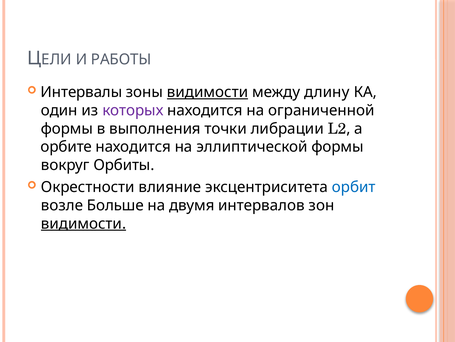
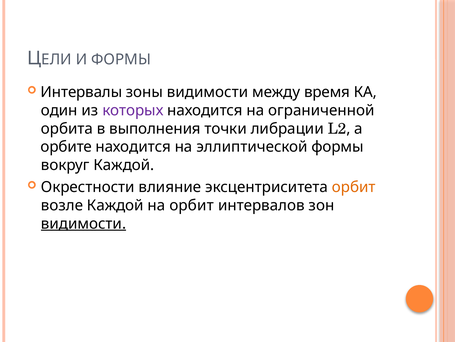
И РАБОТЫ: РАБОТЫ -> ФОРМЫ (121, 59)
видимости underline: present -> none (208, 92)
длину: длину -> время (327, 92)
формы: формы -> орбита (67, 128)
вокруг Орбиты: Орбиты -> Каждой (124, 165)
орбит colour: blue -> orange (354, 187)
возле Больше: Больше -> Каждой (115, 205)
на двумя: двумя -> орбит (192, 205)
